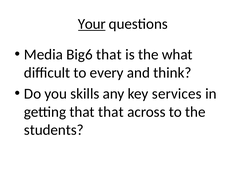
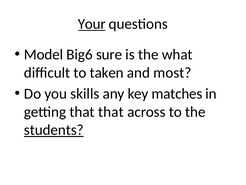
Media: Media -> Model (44, 54)
Big6 that: that -> sure (109, 54)
every: every -> taken (107, 72)
think: think -> most (172, 72)
services: services -> matches (177, 93)
students underline: none -> present (54, 130)
